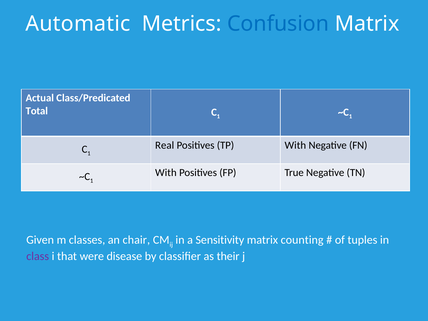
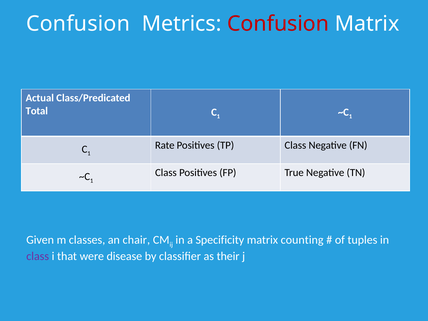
Automatic: Automatic -> Confusion (78, 24)
Confusion colour: blue -> red (278, 24)
Real: Real -> Rate (165, 145)
TP With: With -> Class (295, 145)
With: With -> Class (166, 172)
Sensitivity: Sensitivity -> Specificity (220, 240)
